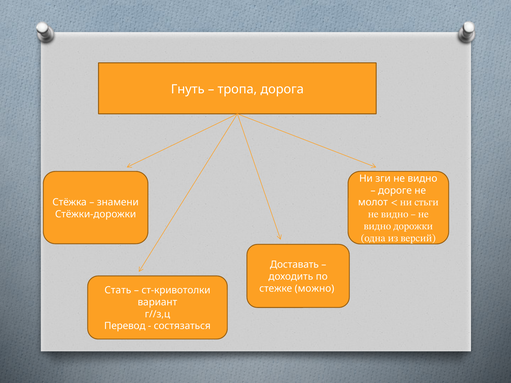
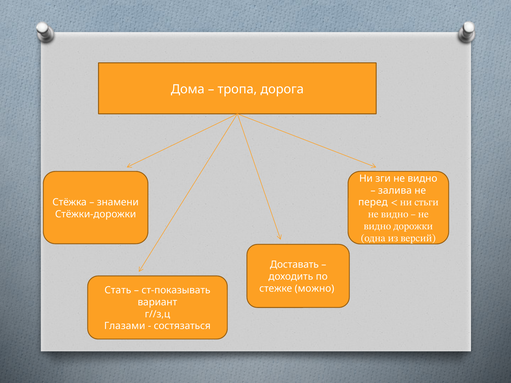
Гнуть: Гнуть -> Дома (188, 89)
дороге: дороге -> залива (395, 191)
молот: молот -> перед (373, 203)
ст-кривотолки: ст-кривотолки -> ст-показывать (176, 290)
Перевод: Перевод -> Глазами (125, 326)
